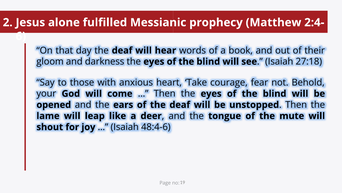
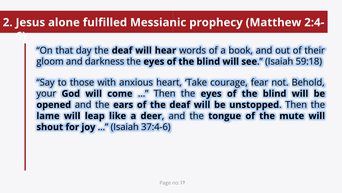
27:18: 27:18 -> 59:18 (309, 62)
48:4-6: 48:4-6 -> 37:4-6 (156, 127)
